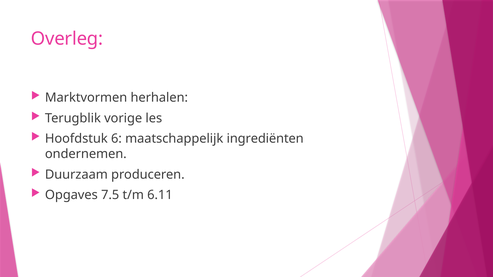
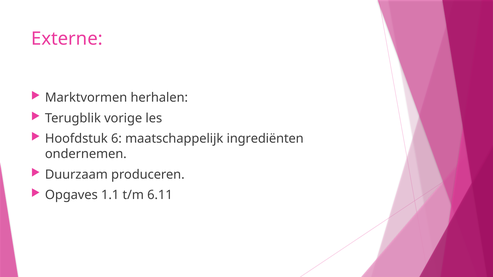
Overleg: Overleg -> Externe (67, 39)
7.5: 7.5 -> 1.1 (110, 195)
